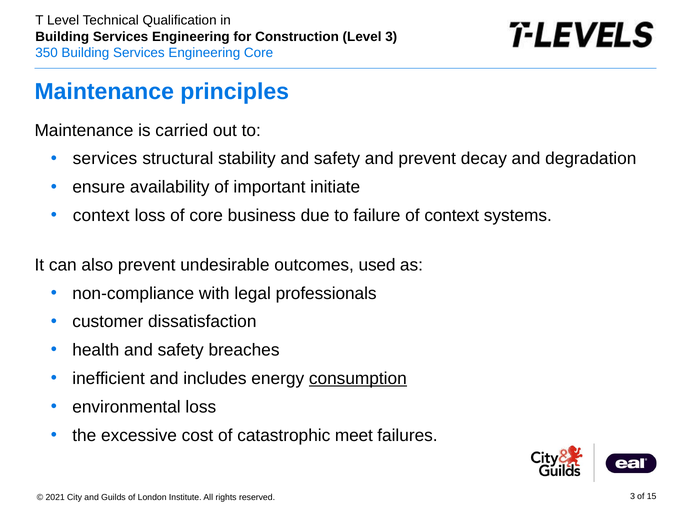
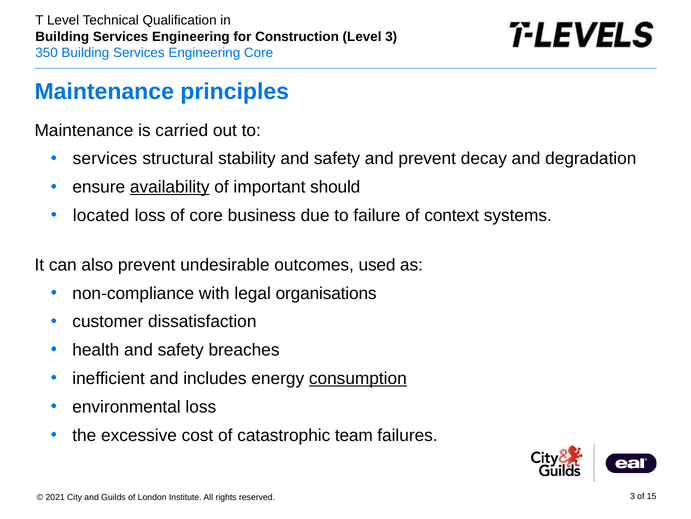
availability underline: none -> present (170, 187)
initiate: initiate -> should (335, 187)
context: context -> located (101, 215)
professionals: professionals -> organisations (326, 293)
meet: meet -> team (354, 435)
